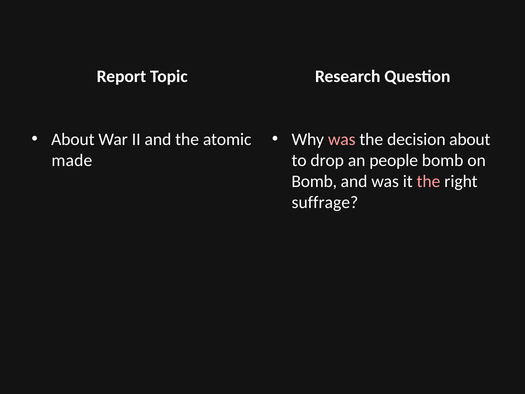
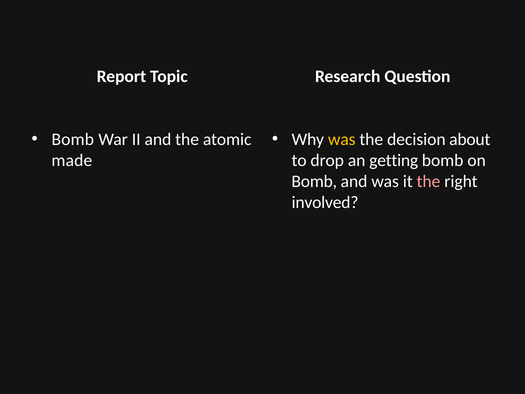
About: About -> Bomb (73, 139)
was colour: pink -> yellow (342, 139)
people: people -> getting (394, 160)
suffrage: suffrage -> involved (325, 202)
